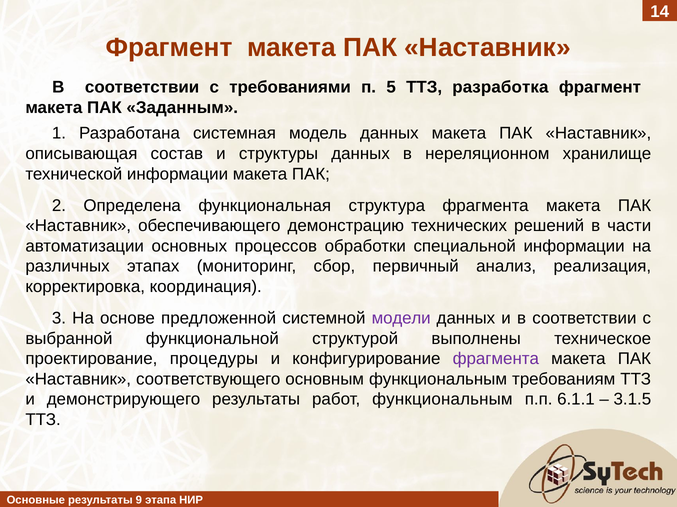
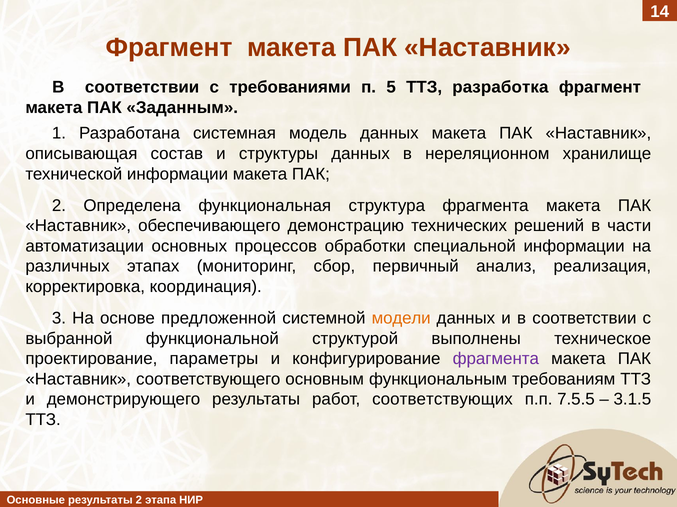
модели colour: purple -> orange (401, 319)
процедуры: процедуры -> параметры (214, 359)
работ функциональным: функциональным -> соответствующих (442, 400)
6.1.1: 6.1.1 -> 7.5.5 (576, 400)
результаты 9: 9 -> 2 (139, 501)
